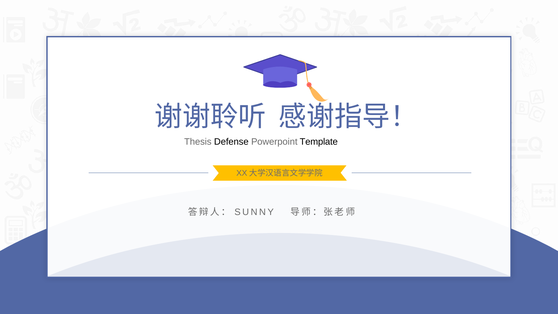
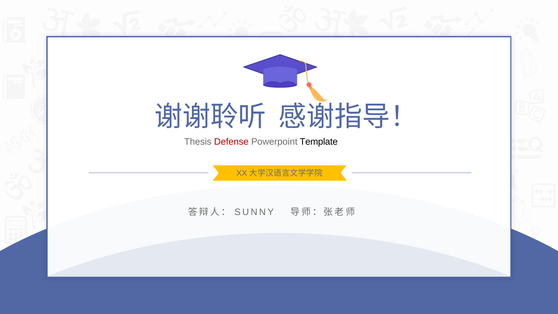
Defense colour: black -> red (231, 142)
